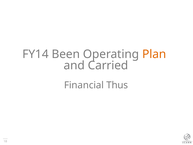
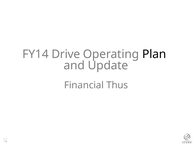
Been: Been -> Drive (66, 54)
Plan colour: orange -> black (154, 54)
Carried: Carried -> Update (108, 65)
